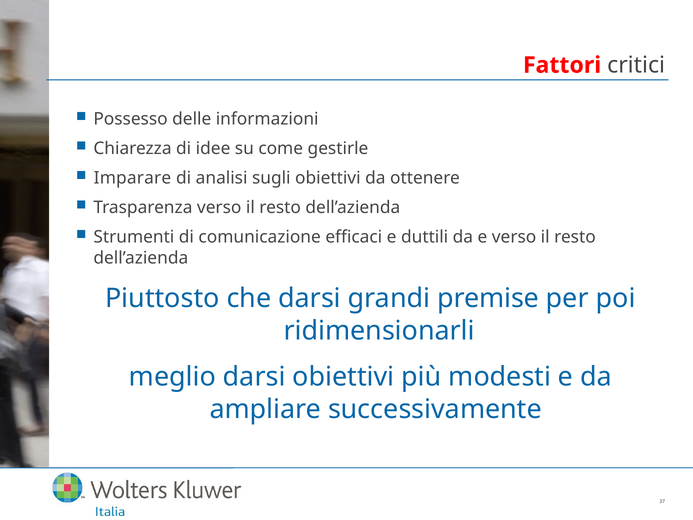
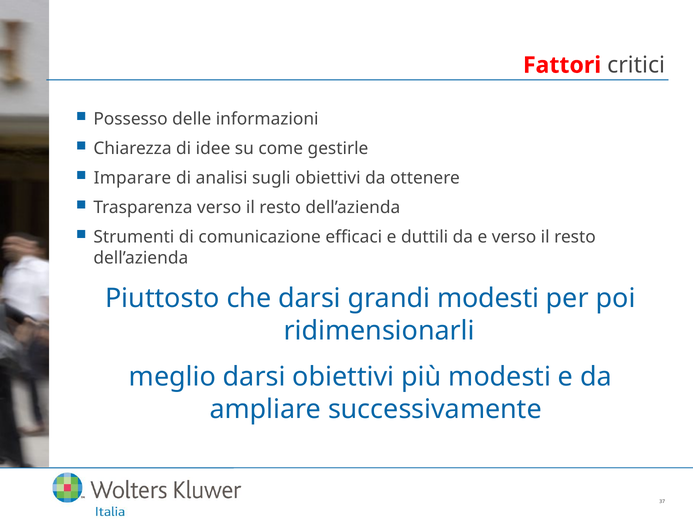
grandi premise: premise -> modesti (488, 298)
